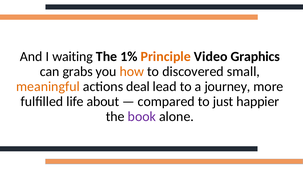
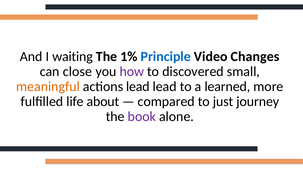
Principle colour: orange -> blue (166, 56)
Graphics: Graphics -> Changes (255, 56)
grabs: grabs -> close (78, 71)
how colour: orange -> purple (132, 71)
actions deal: deal -> lead (138, 86)
journey: journey -> learned (227, 86)
happier: happier -> journey (258, 101)
